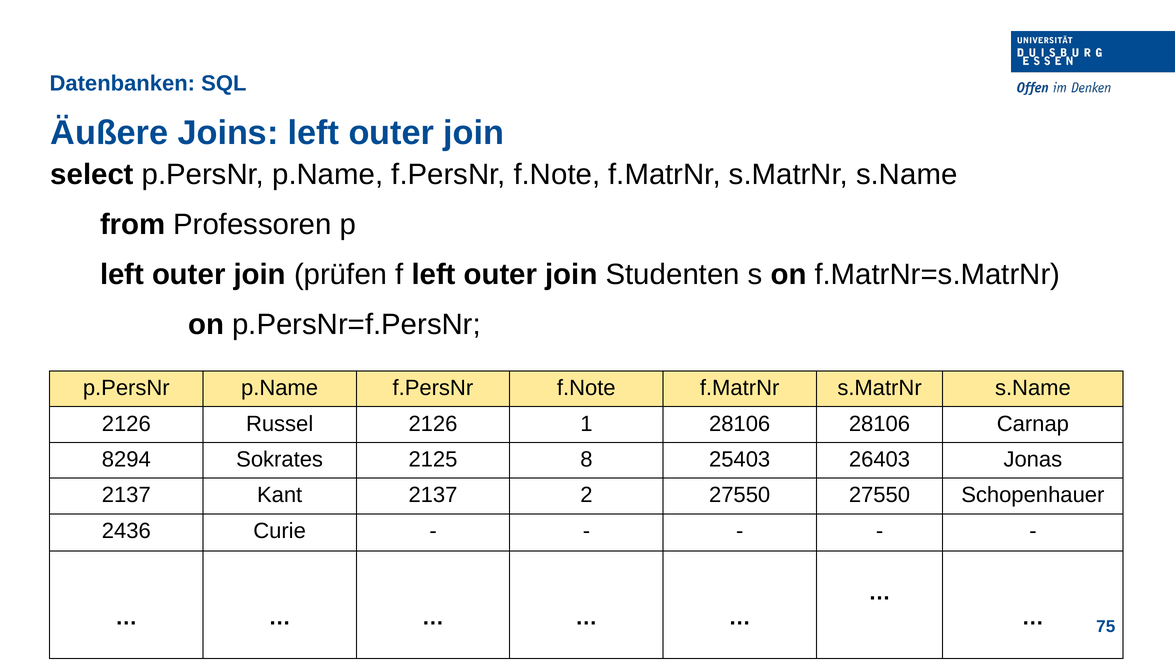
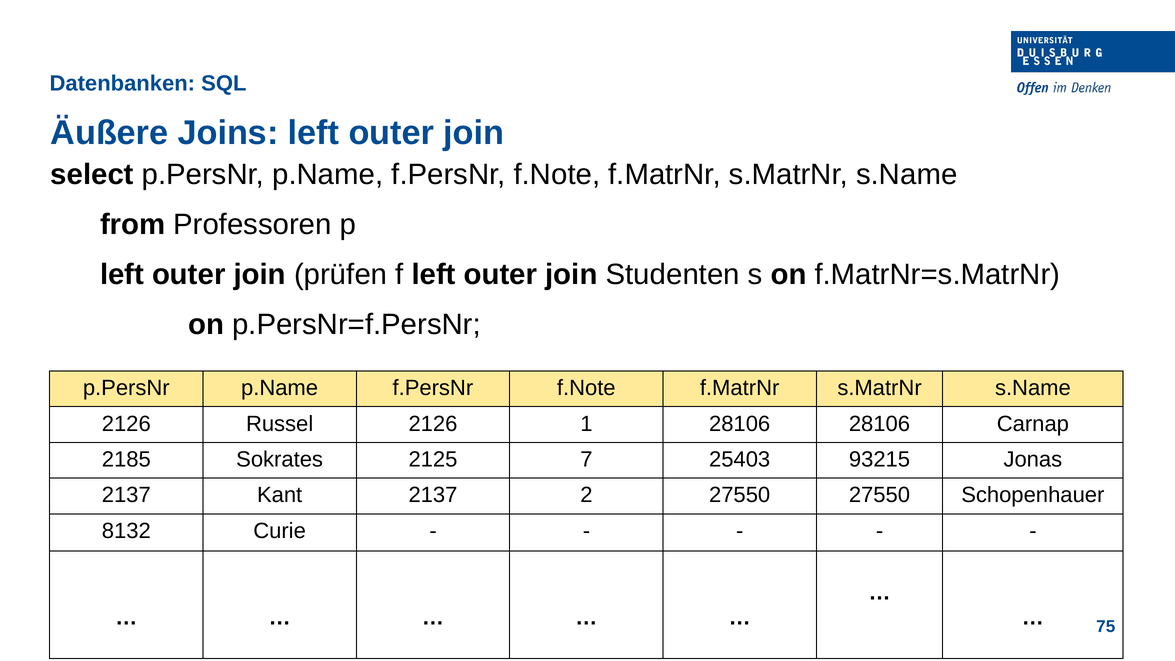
8294: 8294 -> 2185 (126, 459)
8: 8 -> 7 (586, 459)
26403: 26403 -> 93215 (880, 459)
2436: 2436 -> 8132 (126, 531)
